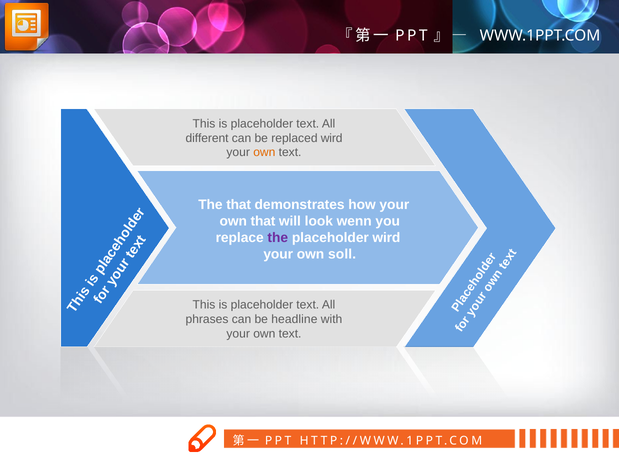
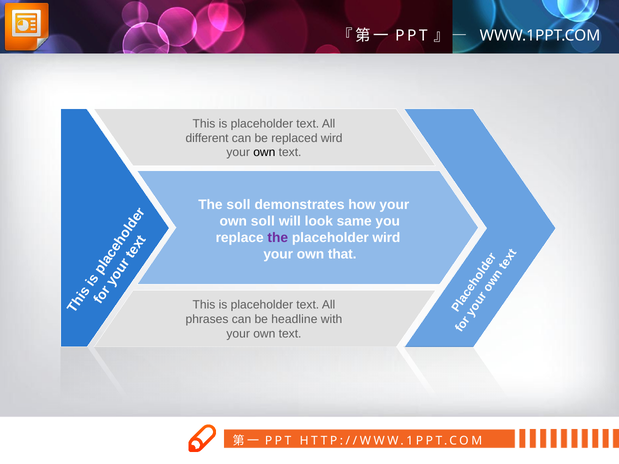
own colour: orange -> black (264, 153)
The that: that -> soll (239, 205)
own that: that -> soll (263, 221)
wenn: wenn -> same (354, 221)
soll: soll -> that (342, 254)
